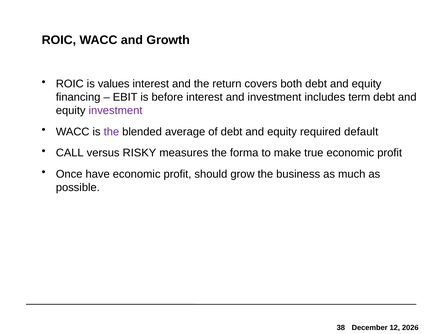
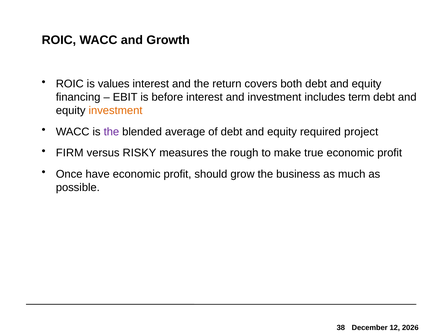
investment colour: purple -> orange (116, 111)
default: default -> project (361, 132)
CALL: CALL -> FIRM (70, 153)
forma: forma -> rough (244, 153)
